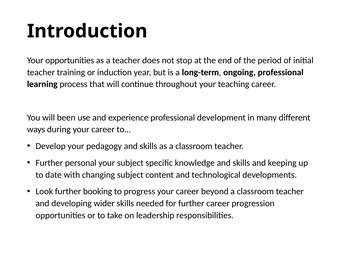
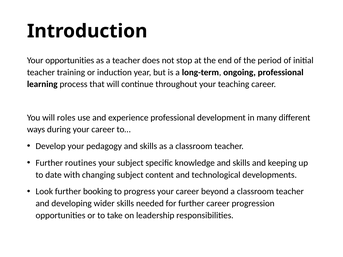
been: been -> roles (66, 118)
personal: personal -> routines (81, 163)
